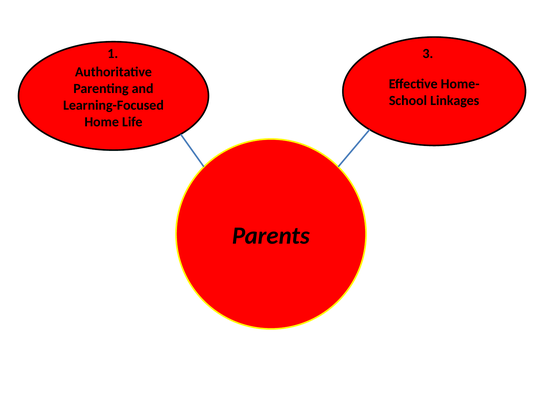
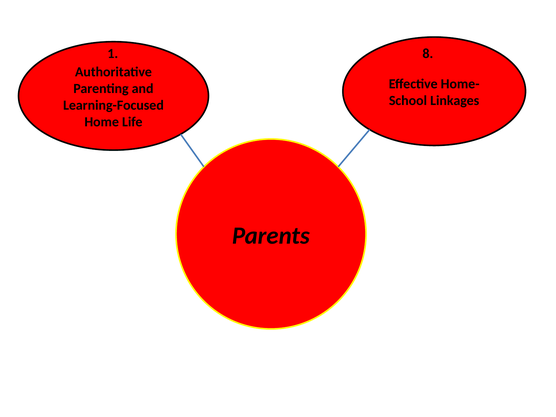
3: 3 -> 8 (428, 54)
